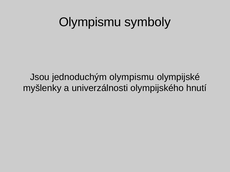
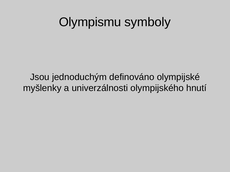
jednoduchým olympismu: olympismu -> definováno (132, 77)
